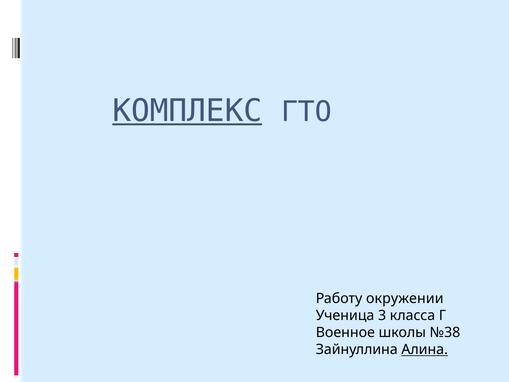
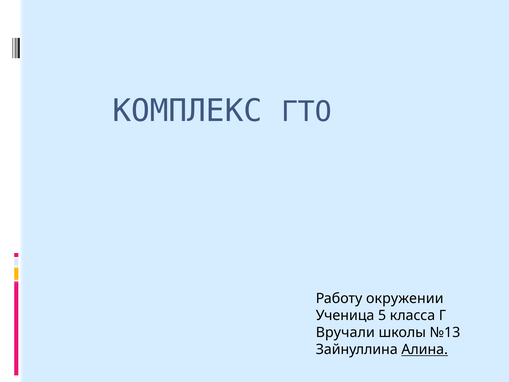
КОМПЛЕКС underline: present -> none (187, 111)
3: 3 -> 5 (382, 315)
Военное: Военное -> Вручали (345, 332)
№38: №38 -> №13 (445, 332)
